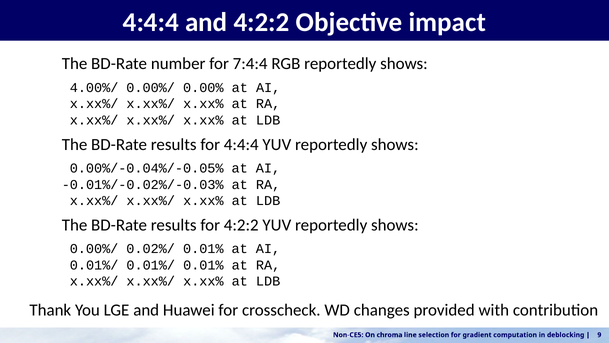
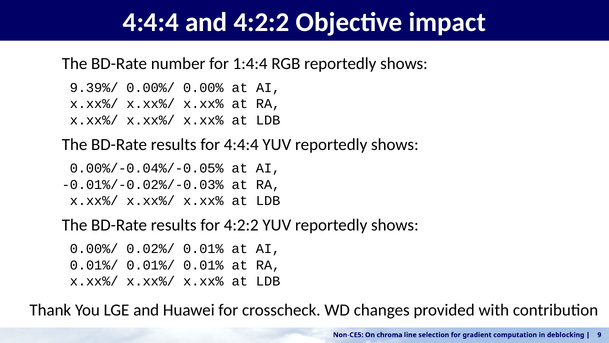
7:4:4: 7:4:4 -> 1:4:4 (250, 64)
4.00%/: 4.00%/ -> 9.39%/ (94, 88)
